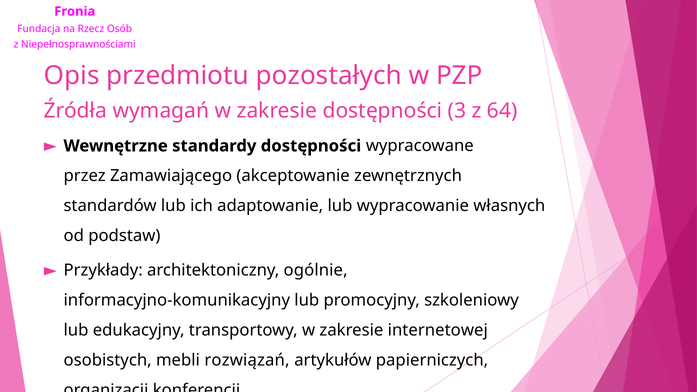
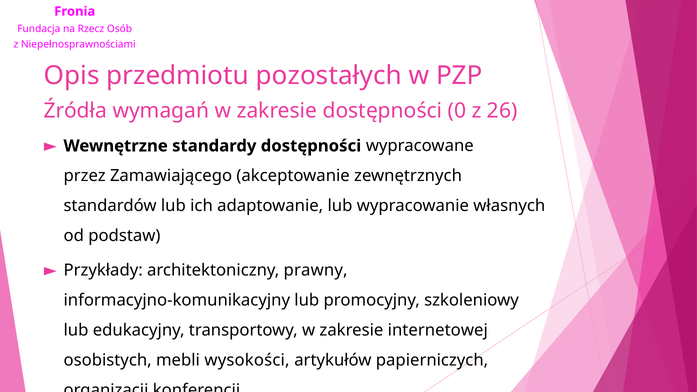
3: 3 -> 0 (457, 111)
64: 64 -> 26 (502, 111)
ogólnie: ogólnie -> prawny (316, 270)
rozwiązań: rozwiązań -> wysokości (247, 360)
